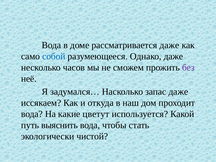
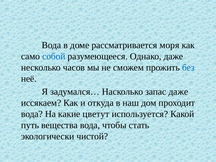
рассматривается даже: даже -> моря (169, 45)
без colour: purple -> blue (188, 67)
выяснить: выяснить -> вещества (59, 125)
